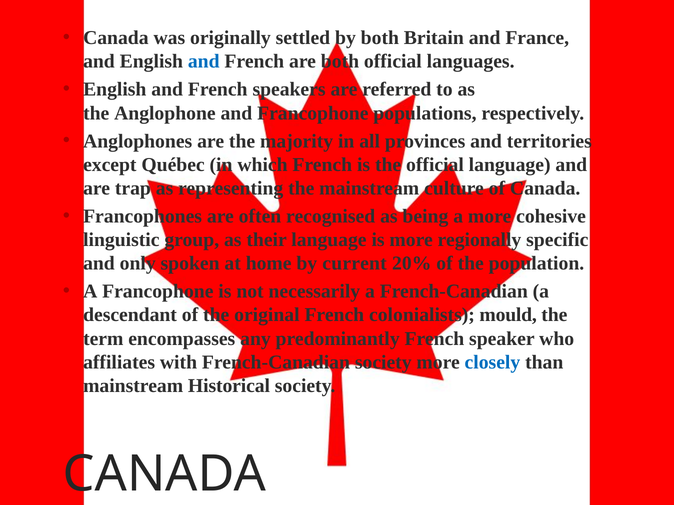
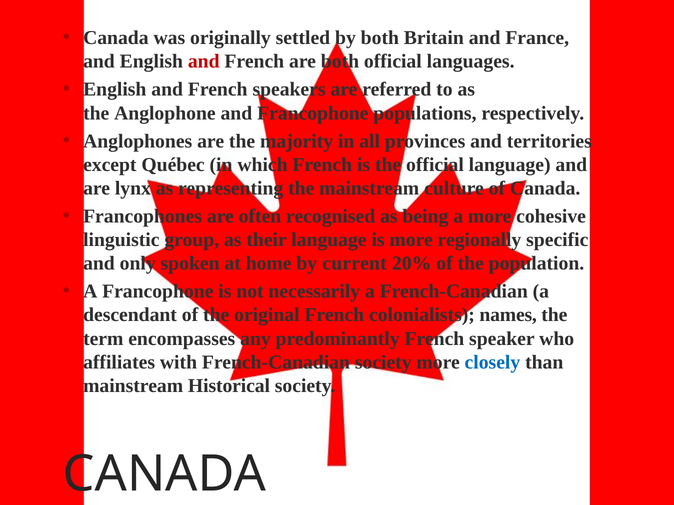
and colour: blue -> red (204, 61)
trap: trap -> lynx (133, 188)
mould: mould -> names (508, 315)
